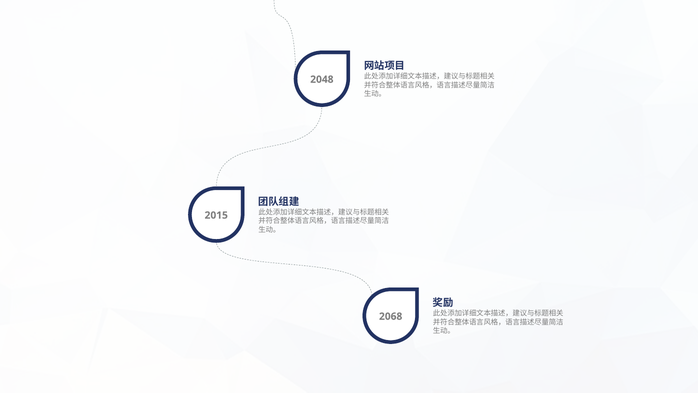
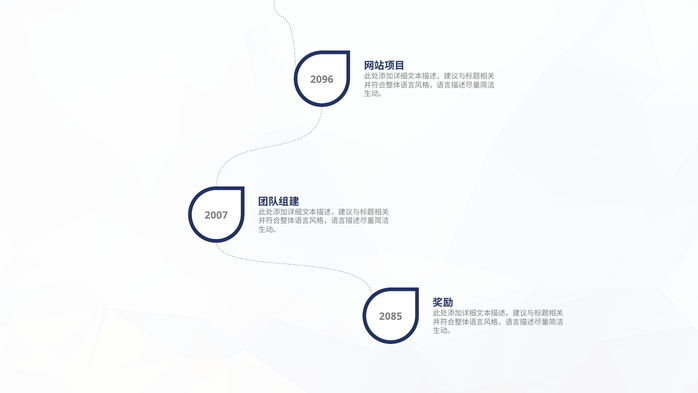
2048: 2048 -> 2096 (322, 79)
2015: 2015 -> 2007 (216, 215)
2068: 2068 -> 2085 (391, 316)
